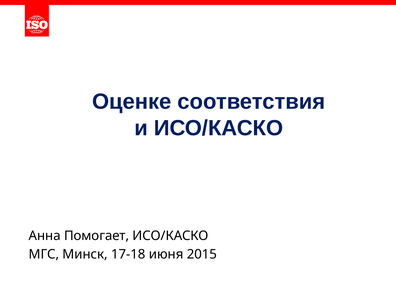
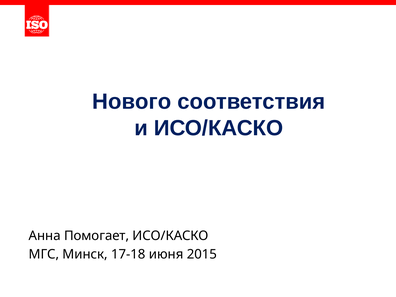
Оценке: Оценке -> Нового (132, 102)
